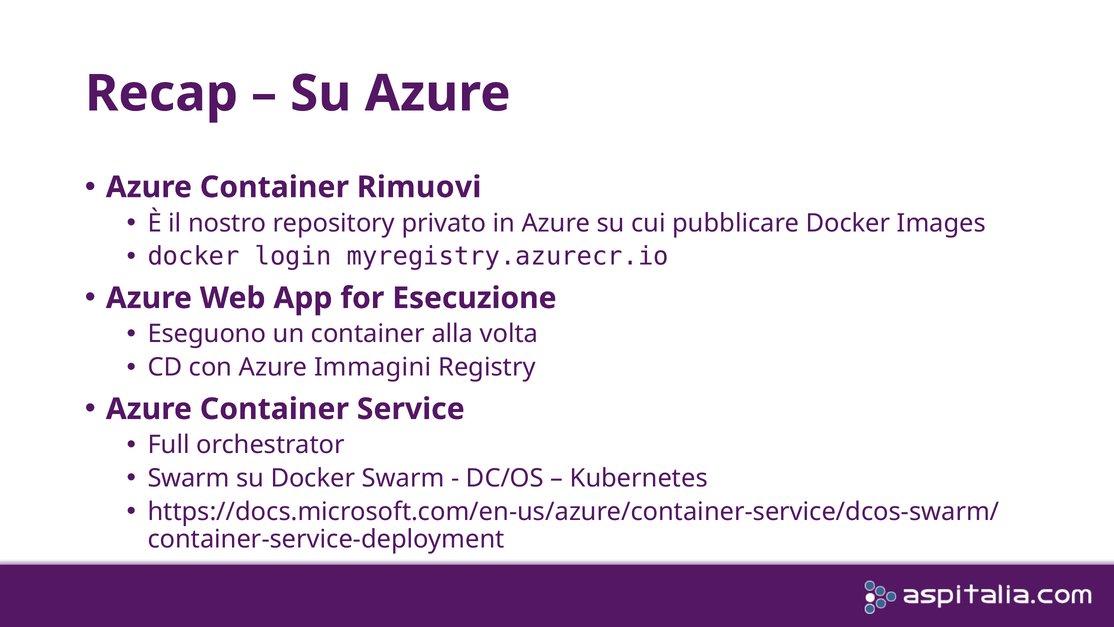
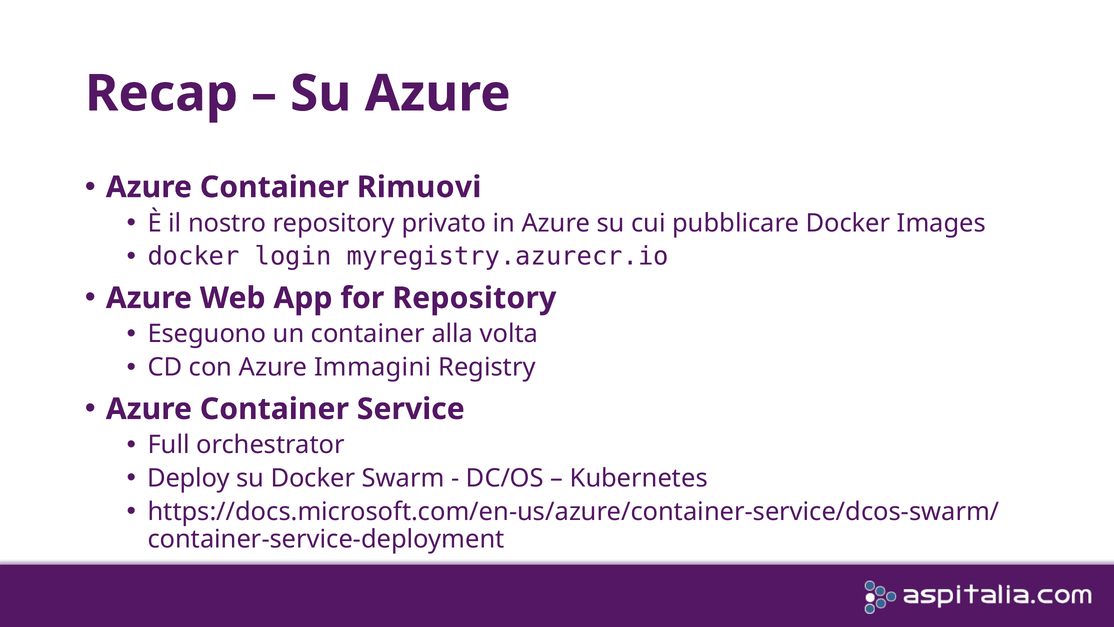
for Esecuzione: Esecuzione -> Repository (474, 298)
Swarm: Swarm -> Deploy (189, 478)
